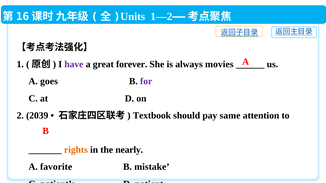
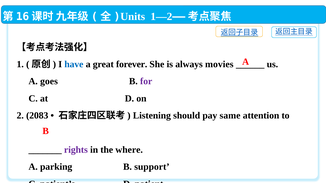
have colour: purple -> blue (74, 64)
2039: 2039 -> 2083 (37, 116)
Textbook: Textbook -> Listening (152, 116)
rights colour: orange -> purple (76, 150)
nearly: nearly -> where (129, 150)
favorite: favorite -> parking (56, 167)
mistake: mistake -> support (152, 167)
